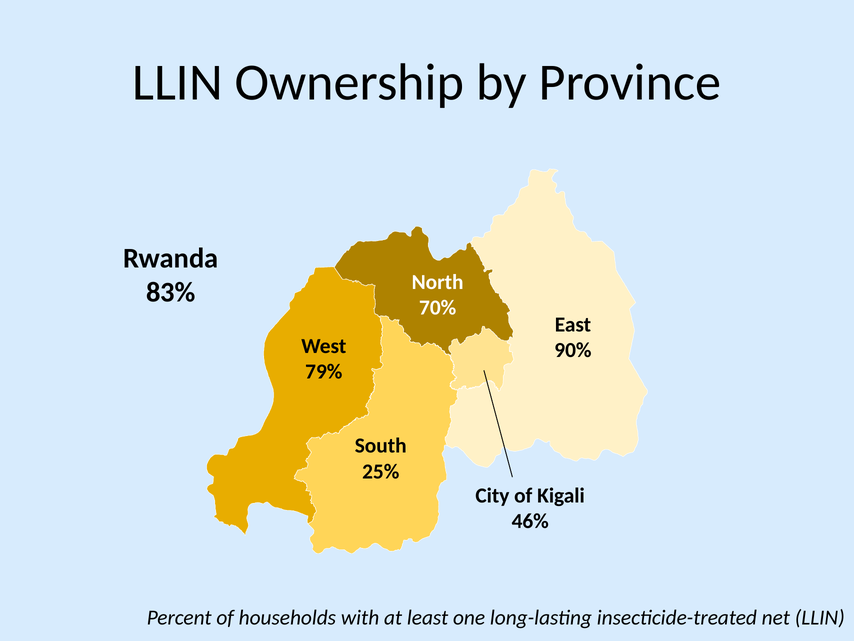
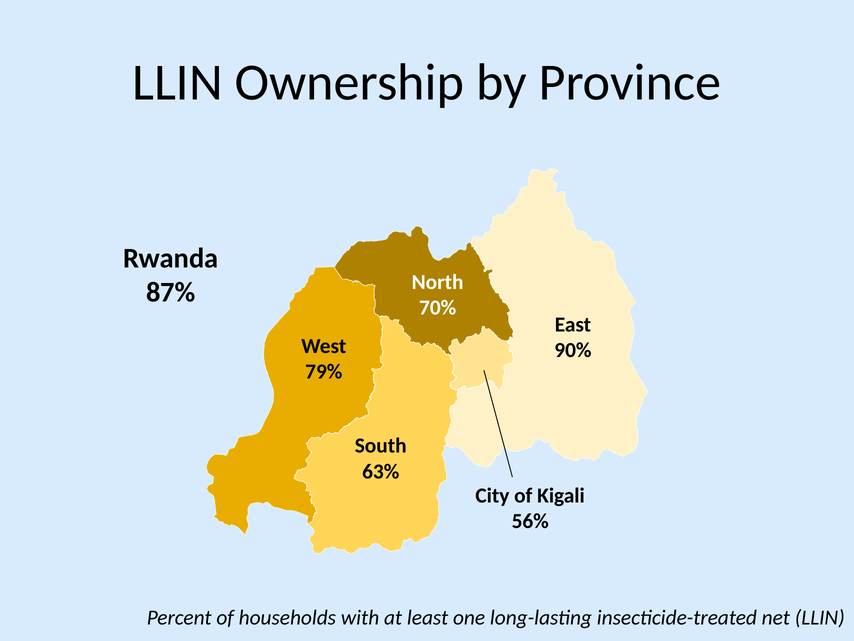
83%: 83% -> 87% (171, 292)
25%: 25% -> 63% (381, 471)
46%: 46% -> 56% (530, 521)
